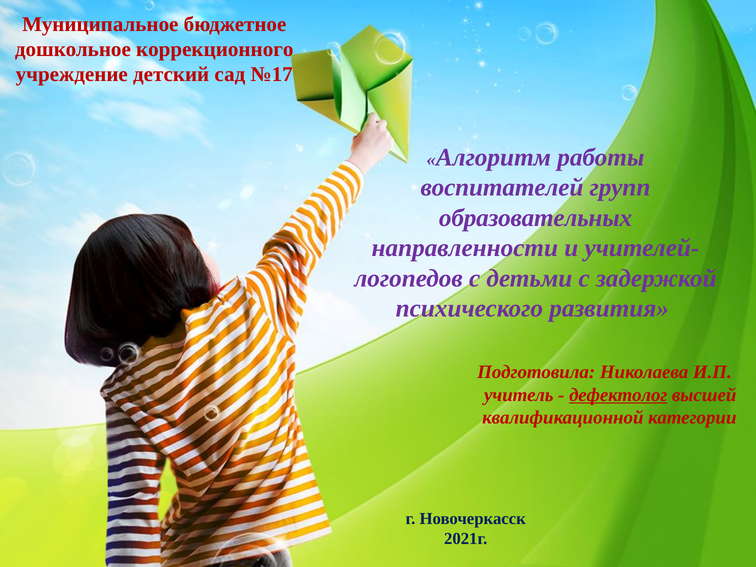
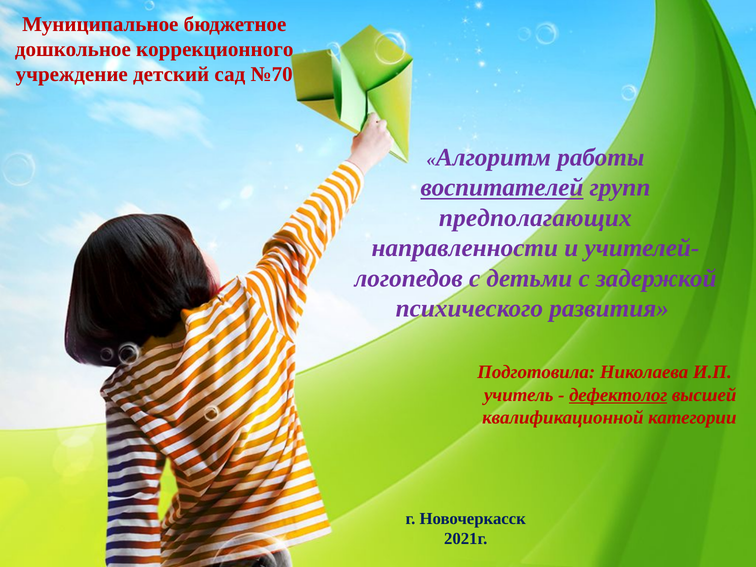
№17: №17 -> №70 (272, 75)
воспитателей underline: none -> present (502, 188)
образовательных: образовательных -> предполагающих (535, 218)
